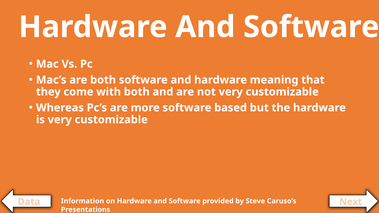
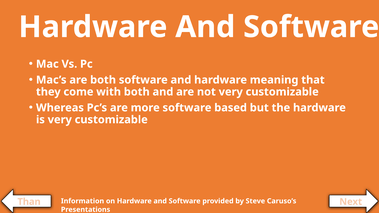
Data: Data -> Than (29, 202)
